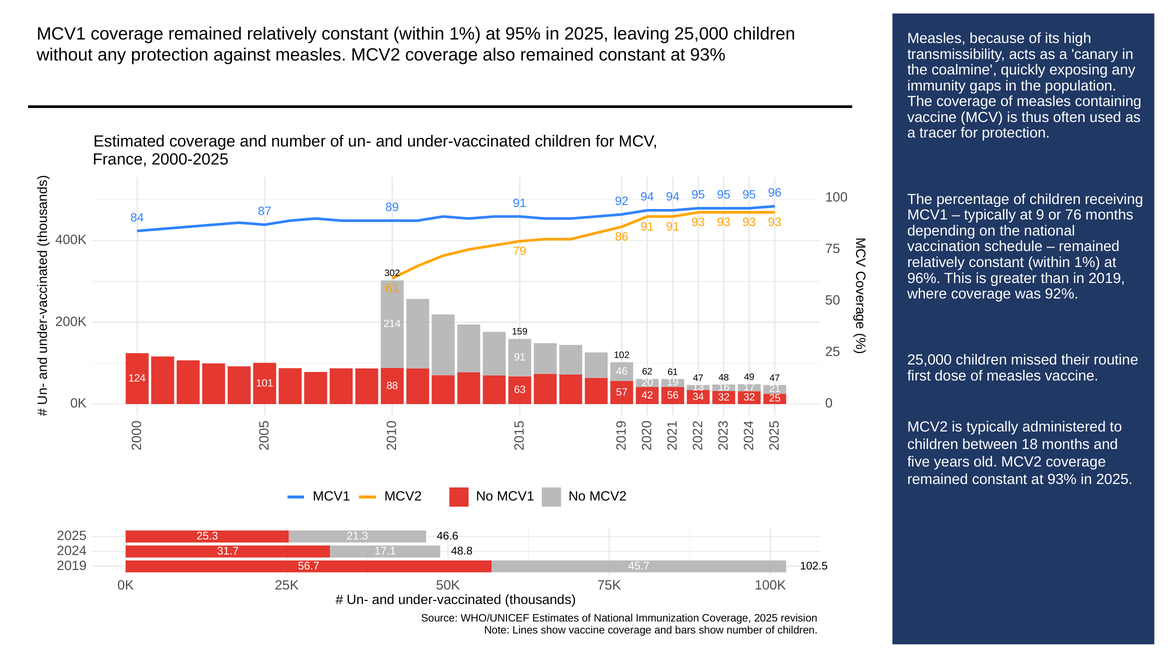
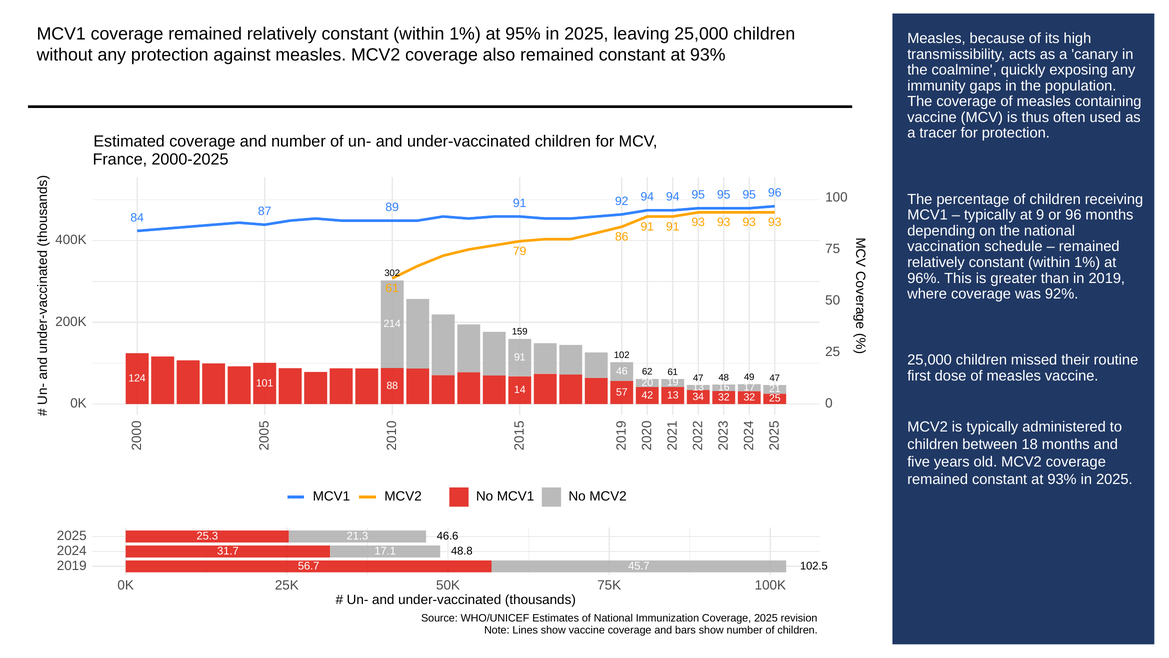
or 76: 76 -> 96 (1073, 215)
63: 63 -> 14 (520, 389)
42 56: 56 -> 13 (673, 395)
